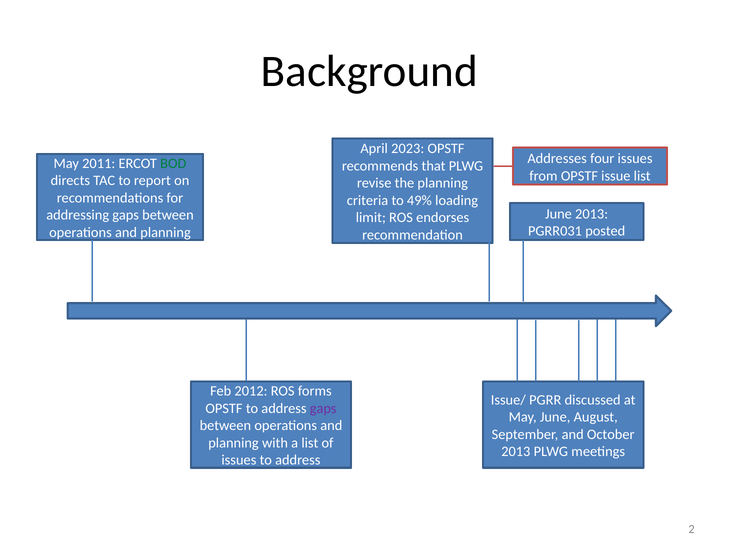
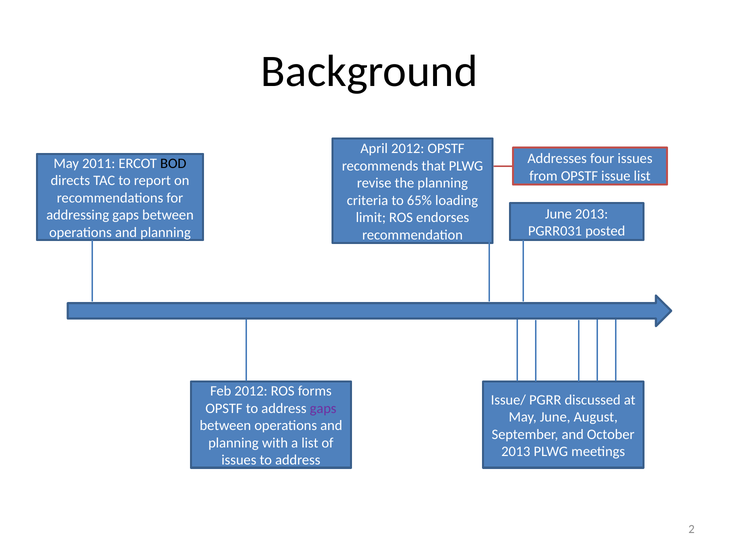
April 2023: 2023 -> 2012 (408, 149)
BOD colour: green -> black (173, 164)
49%: 49% -> 65% (419, 201)
